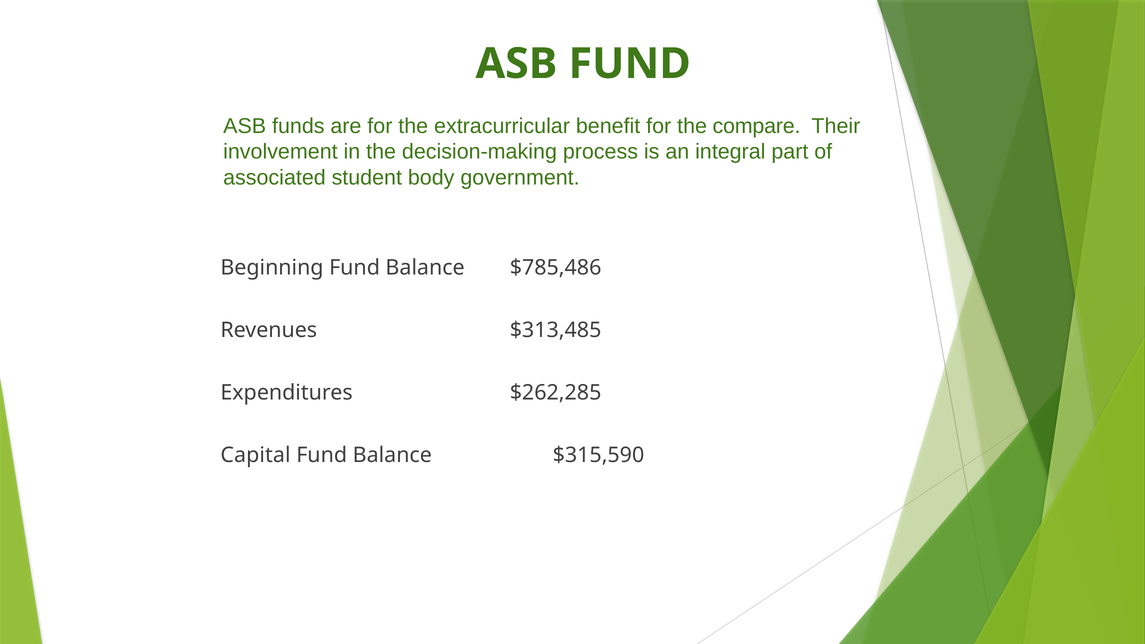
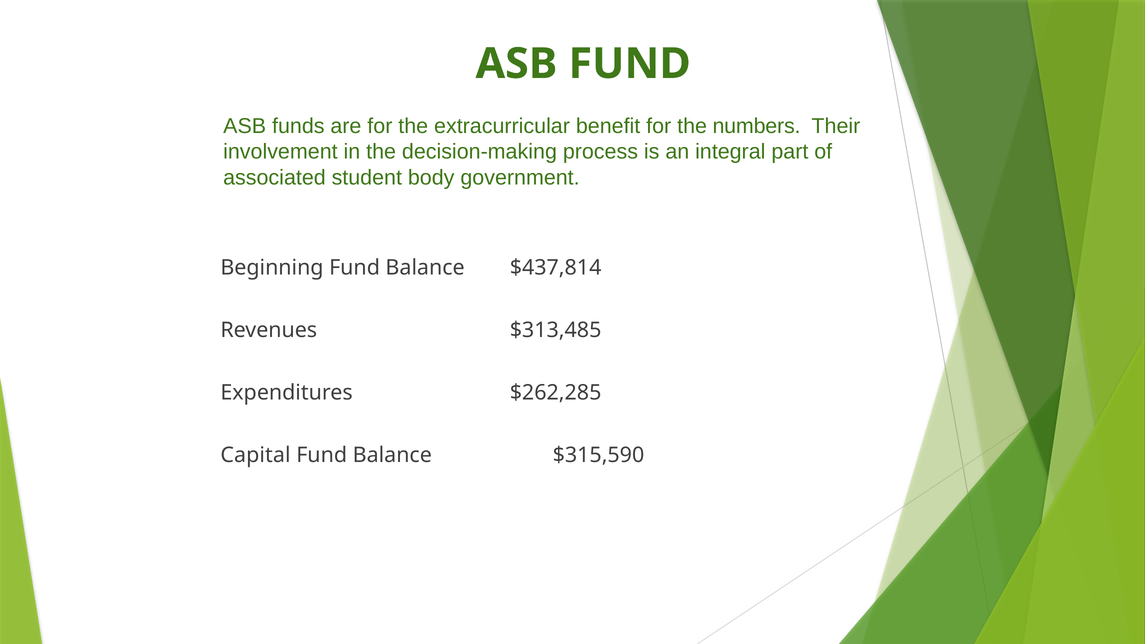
compare: compare -> numbers (756, 126)
$785,486: $785,486 -> $437,814 (556, 267)
